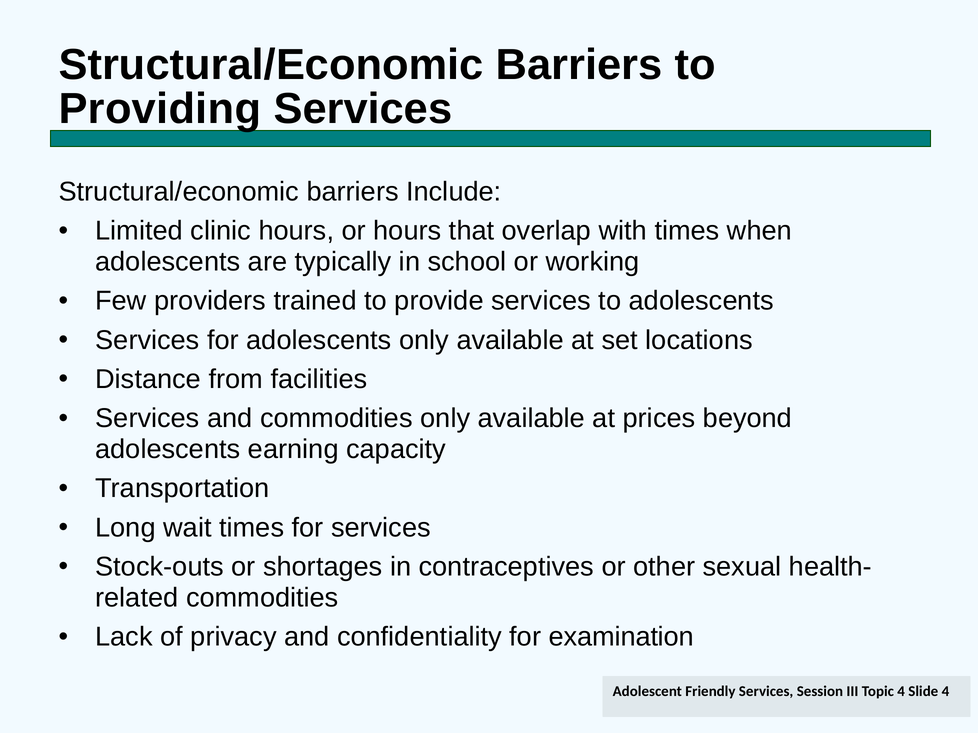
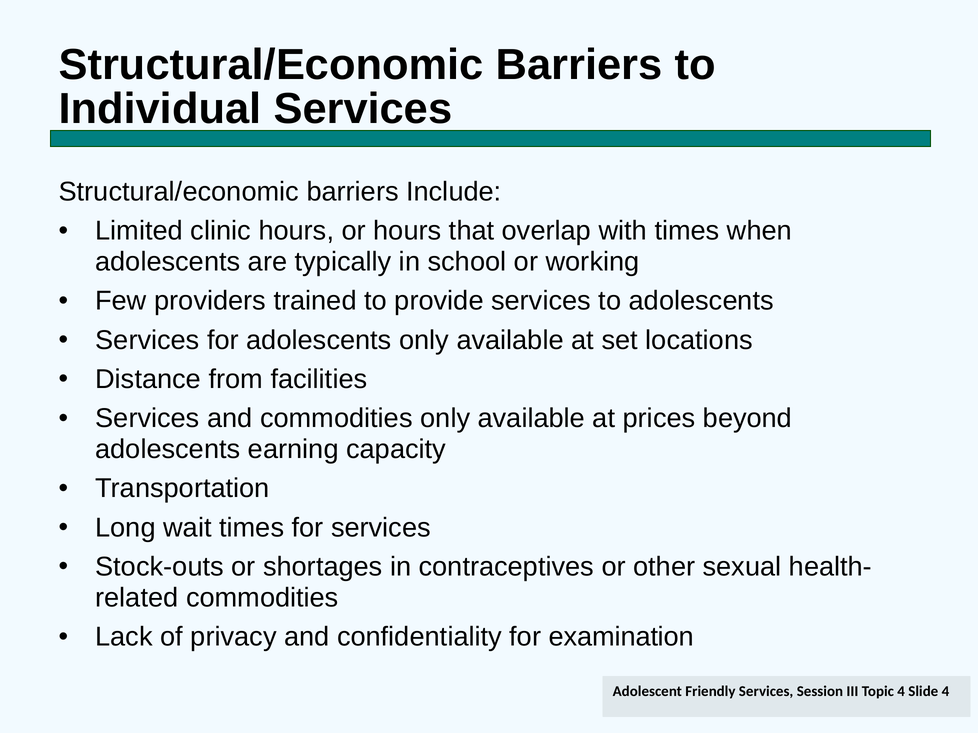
Providing: Providing -> Individual (160, 109)
